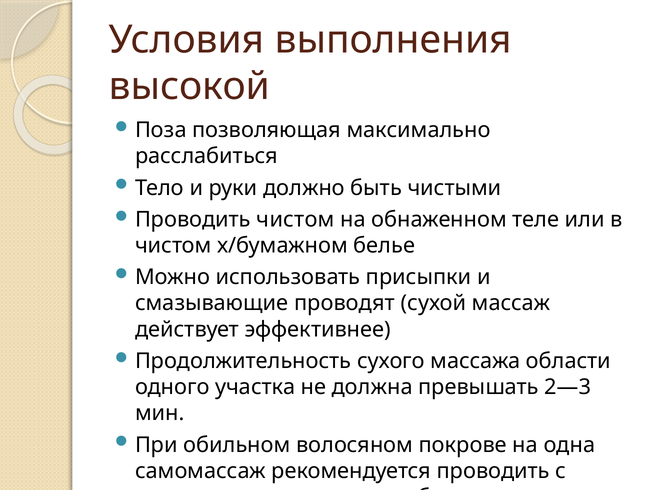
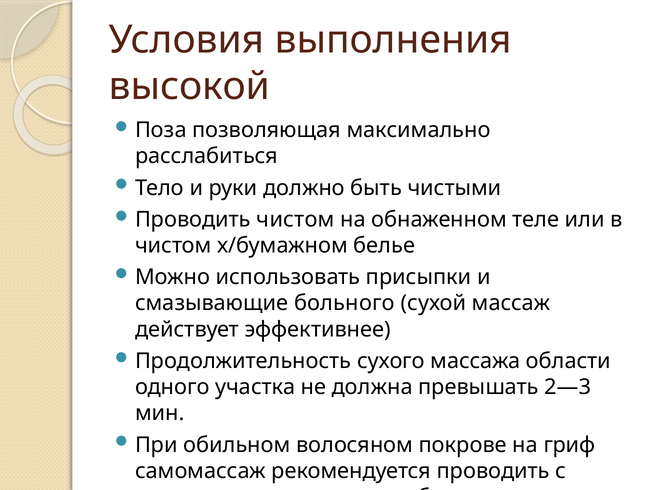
проводят: проводят -> больного (344, 303)
одна: одна -> гриф (569, 445)
